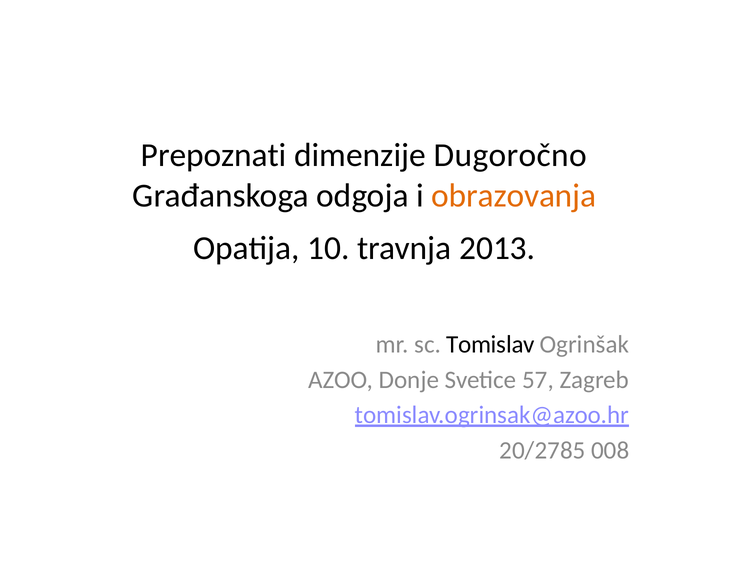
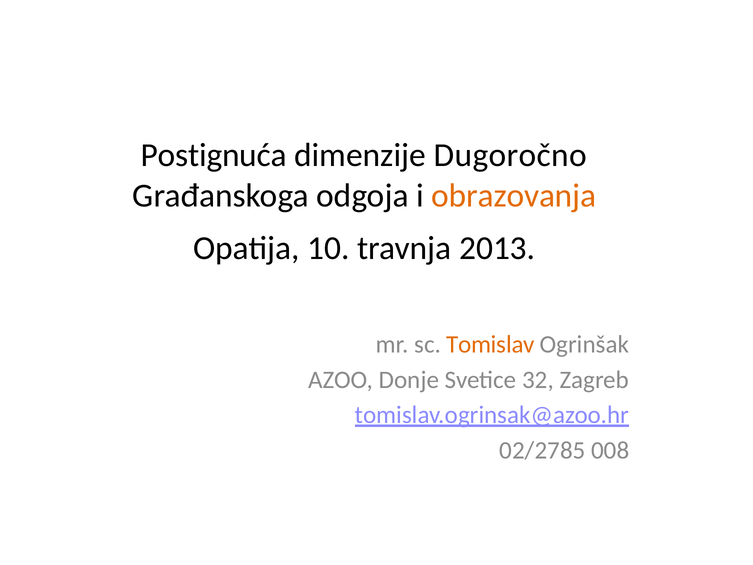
Prepoznati: Prepoznati -> Postignuća (214, 155)
Tomislav colour: black -> orange (490, 344)
57: 57 -> 32 (538, 380)
20/2785: 20/2785 -> 02/2785 (542, 450)
